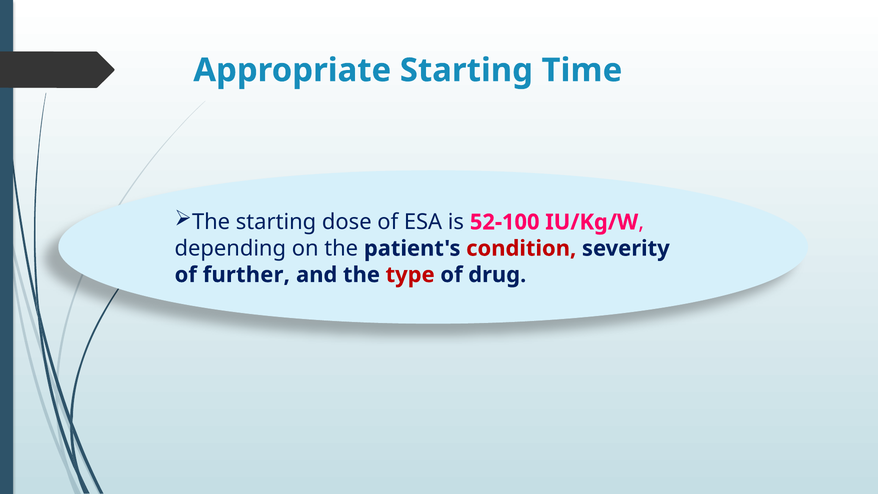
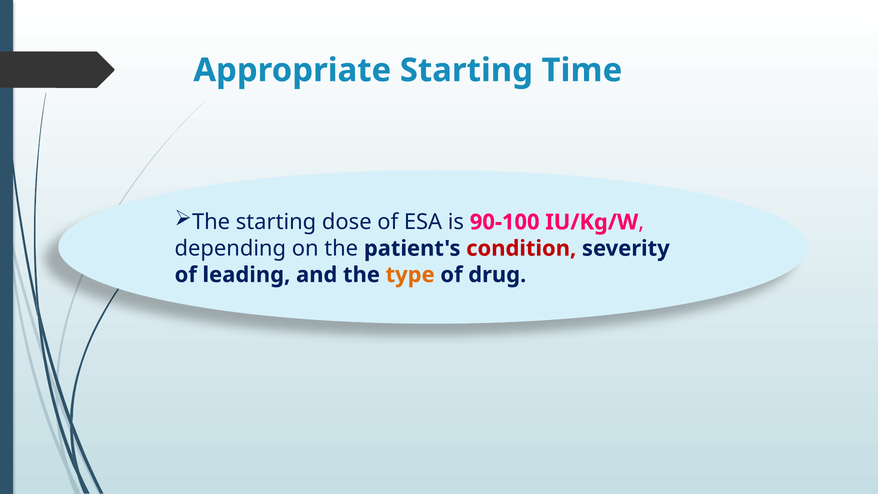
52-100: 52-100 -> 90-100 (505, 222)
further: further -> leading (246, 275)
type colour: red -> orange (410, 275)
